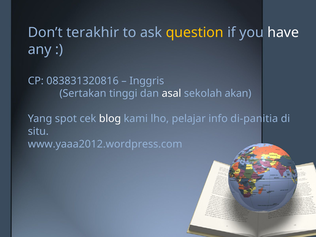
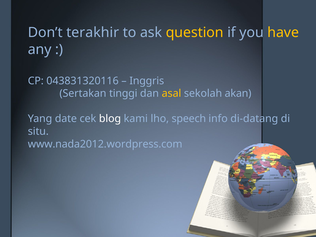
have colour: white -> yellow (283, 33)
083831320816: 083831320816 -> 043831320116 (83, 81)
asal colour: white -> yellow (171, 93)
spot: spot -> date (66, 119)
pelajar: pelajar -> speech (189, 119)
di-panitia: di-panitia -> di-datang (254, 119)
www.yaaa2012.wordpress.com: www.yaaa2012.wordpress.com -> www.nada2012.wordpress.com (105, 144)
